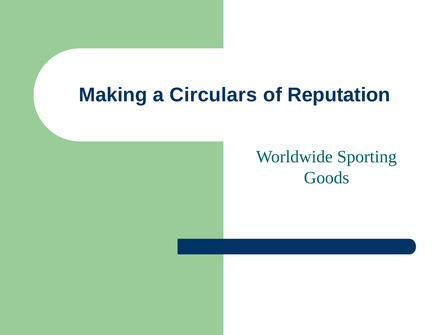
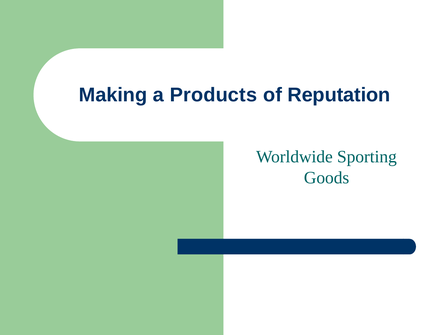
Circulars: Circulars -> Products (213, 95)
